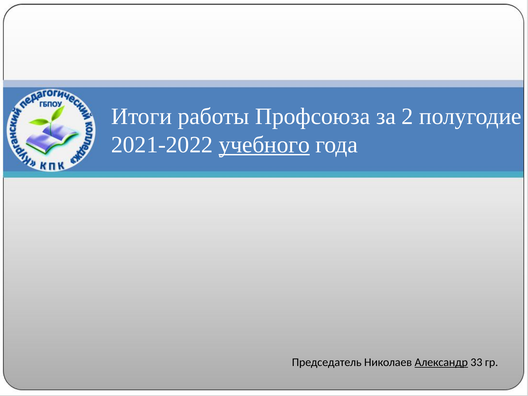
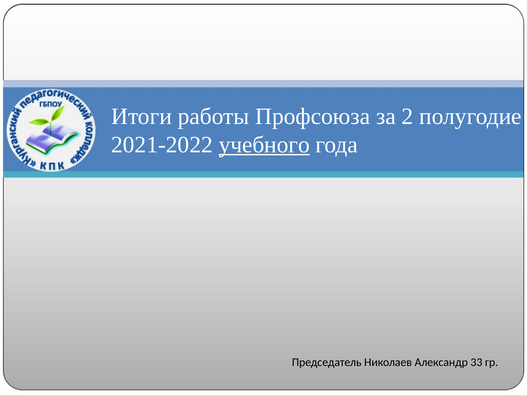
Александр underline: present -> none (441, 362)
